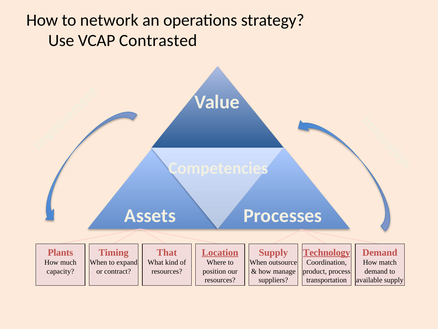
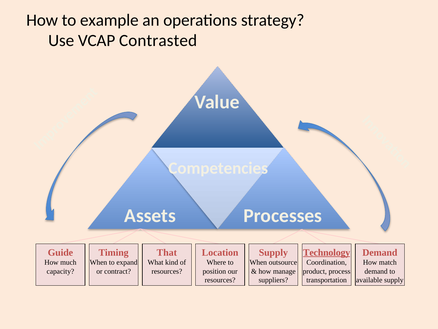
network: network -> example (109, 20)
Plants: Plants -> Guide (60, 252)
Location underline: present -> none (220, 252)
